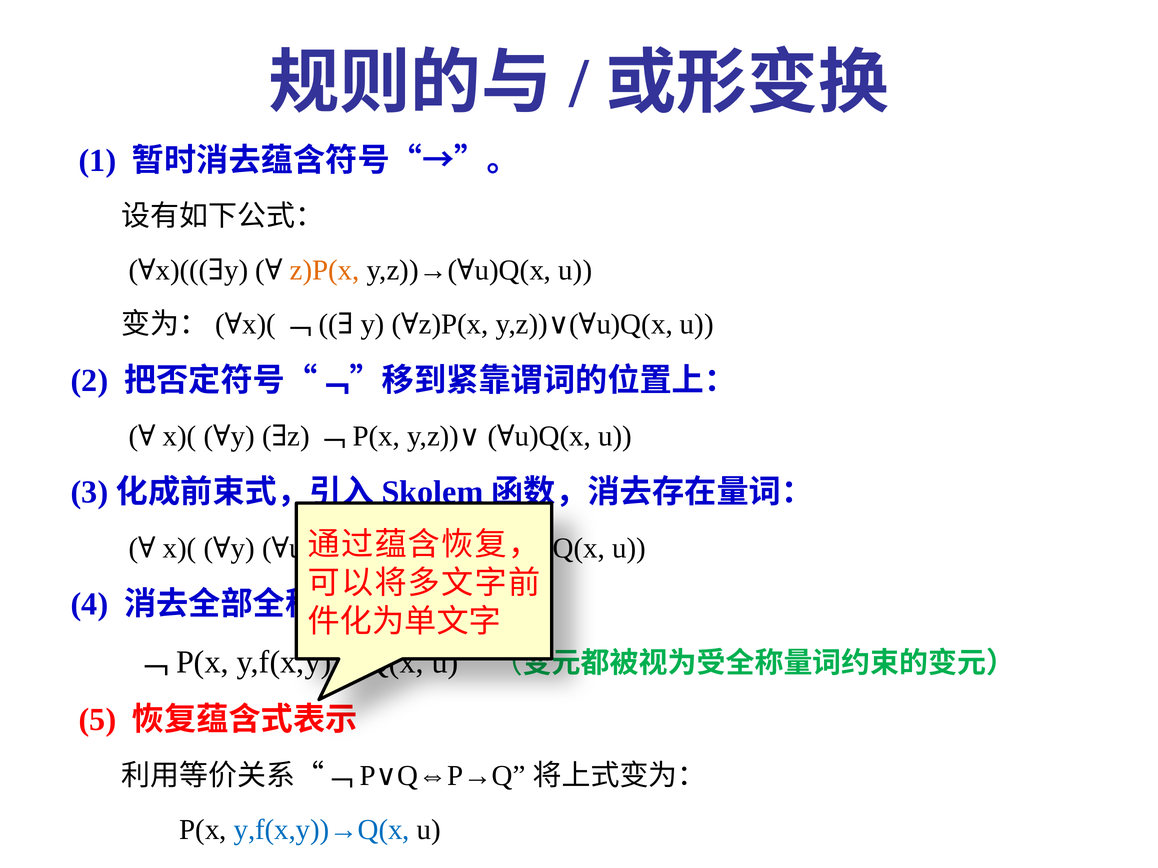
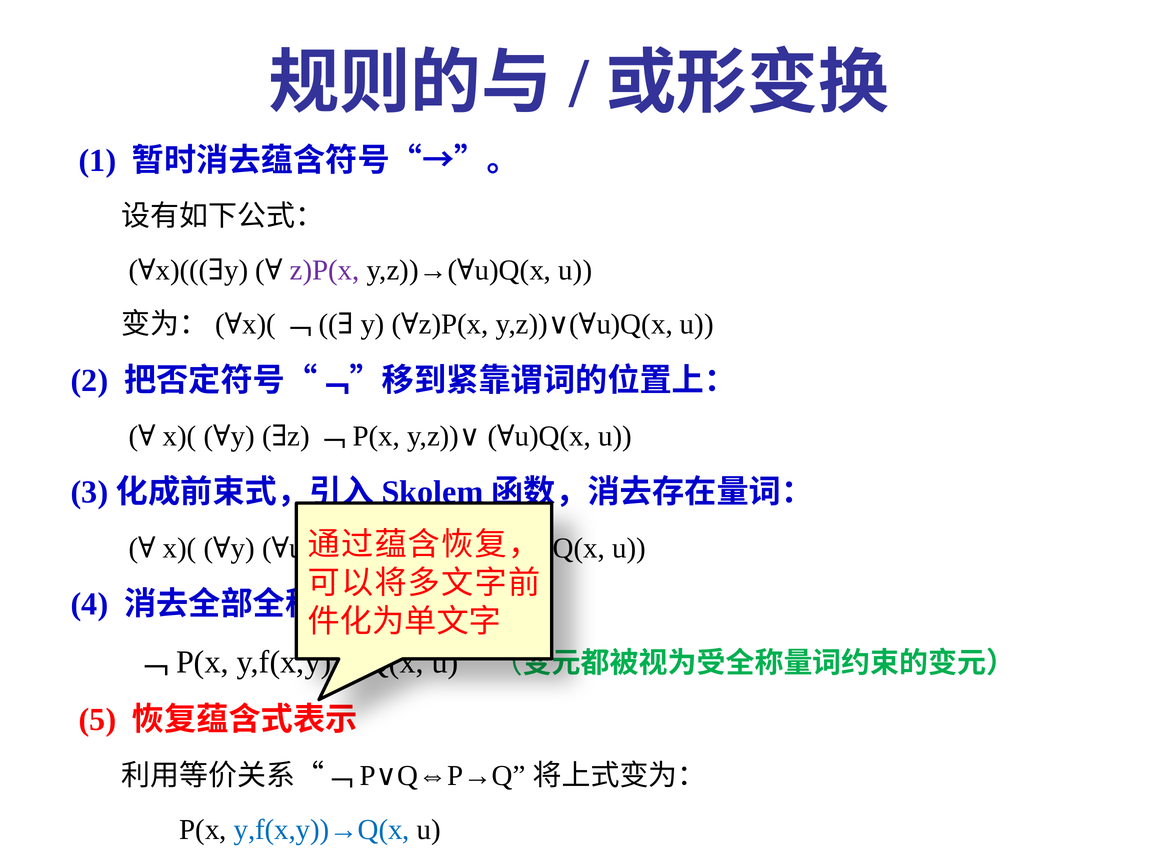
z)P(x colour: orange -> purple (325, 270)
